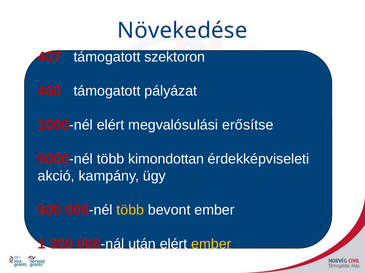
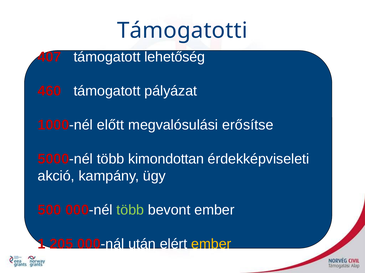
Növekedése: Növekedése -> Támogatotti (182, 31)
szektoron: szektoron -> lehetőség (175, 57)
1000-nél elért: elért -> előtt (110, 125)
több colour: yellow -> light green (130, 210)
300: 300 -> 205 (61, 245)
